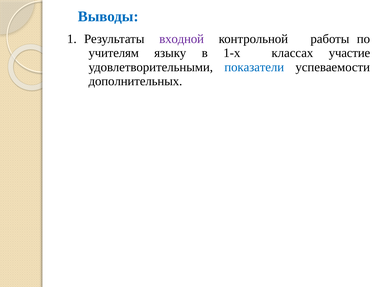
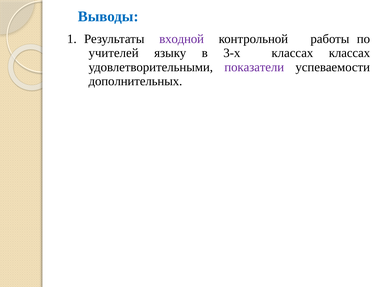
учителям: учителям -> учителей (114, 53)
1-х: 1-х -> 3-х (232, 53)
классах участие: участие -> классах (349, 53)
показатели colour: blue -> purple (254, 67)
